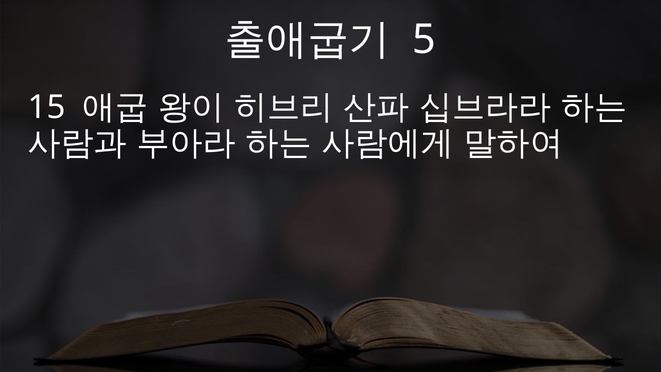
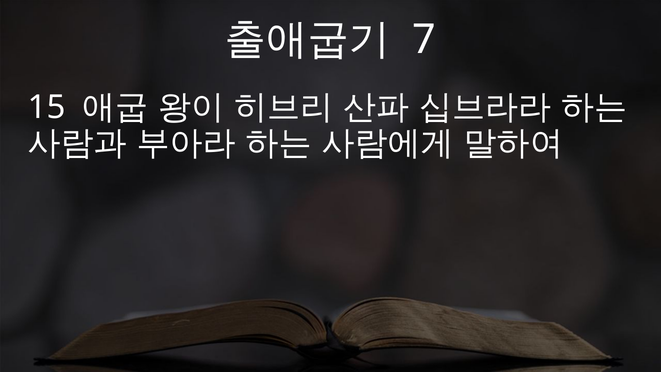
5: 5 -> 7 (424, 40)
